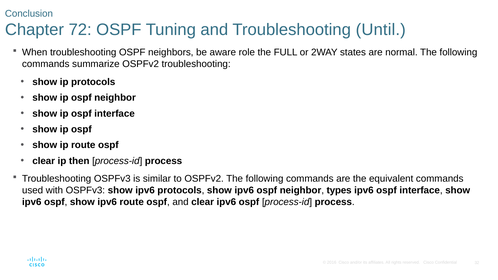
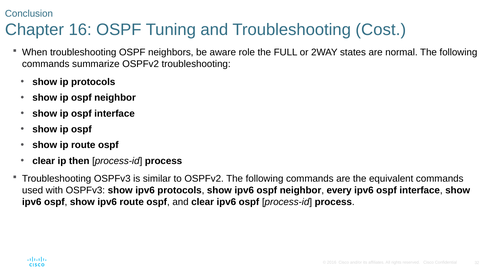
72: 72 -> 16 (80, 30)
Until: Until -> Cost (381, 30)
types: types -> every (339, 190)
